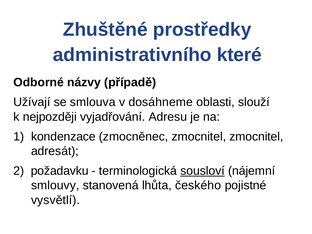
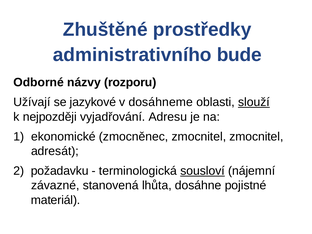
které: které -> bude (239, 55)
případě: případě -> rozporu (130, 82)
smlouva: smlouva -> jazykové (93, 102)
slouží underline: none -> present (254, 102)
kondenzace: kondenzace -> ekonomické (63, 137)
smlouvy: smlouvy -> závazné (55, 185)
českého: českého -> dosáhne (198, 185)
vysvětlí: vysvětlí -> materiál (56, 200)
